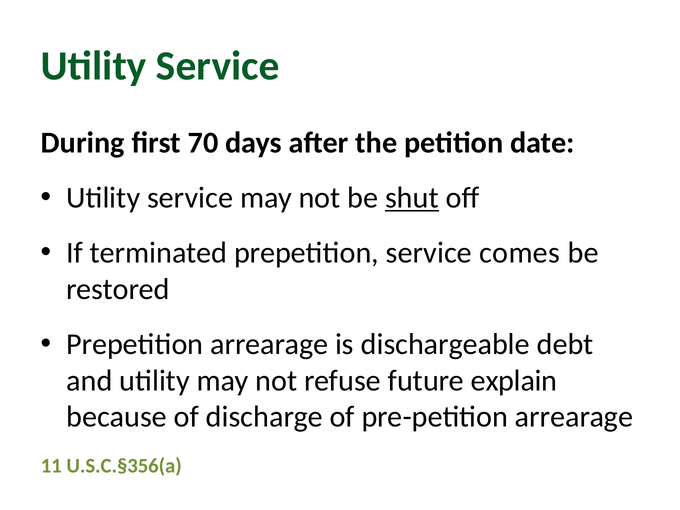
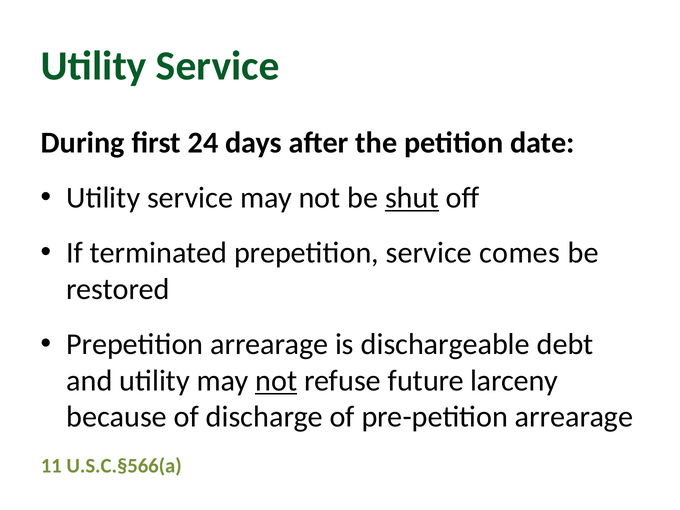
70: 70 -> 24 (203, 143)
not underline: none -> present (276, 381)
explain: explain -> larceny (514, 381)
U.S.C.§356(a: U.S.C.§356(a -> U.S.C.§566(a (124, 466)
